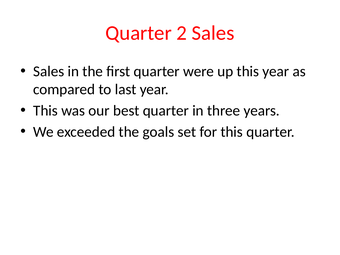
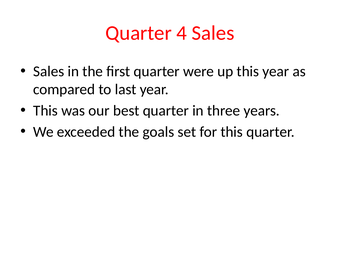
2: 2 -> 4 (182, 33)
